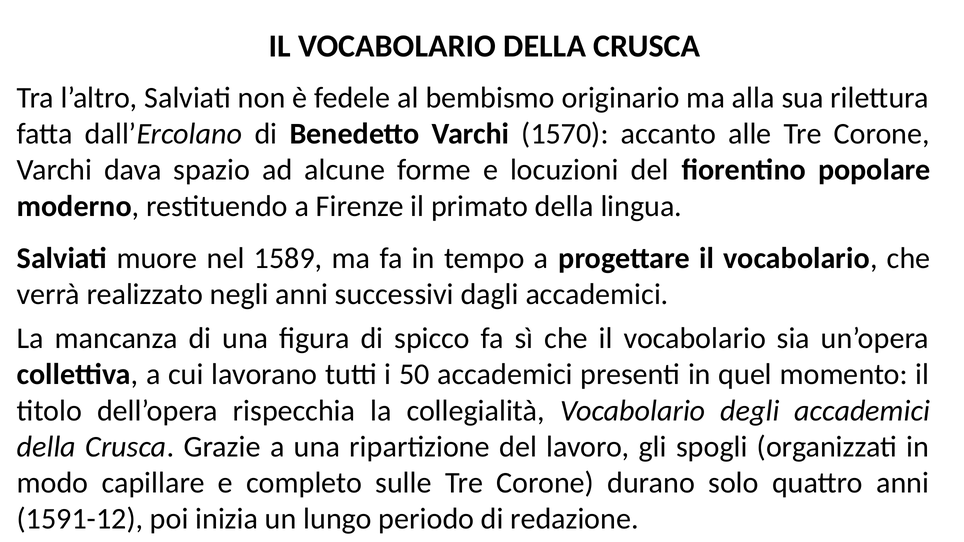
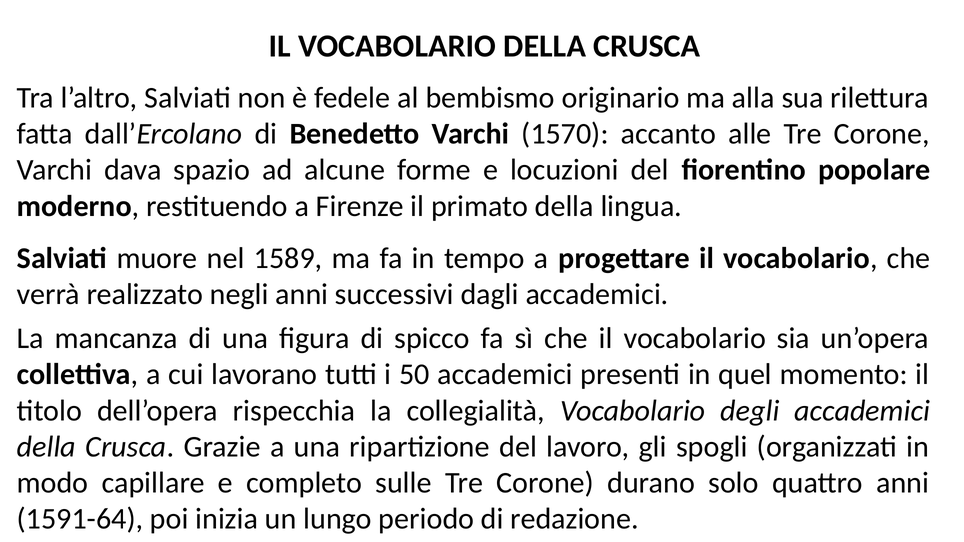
1591-12: 1591-12 -> 1591-64 (80, 519)
